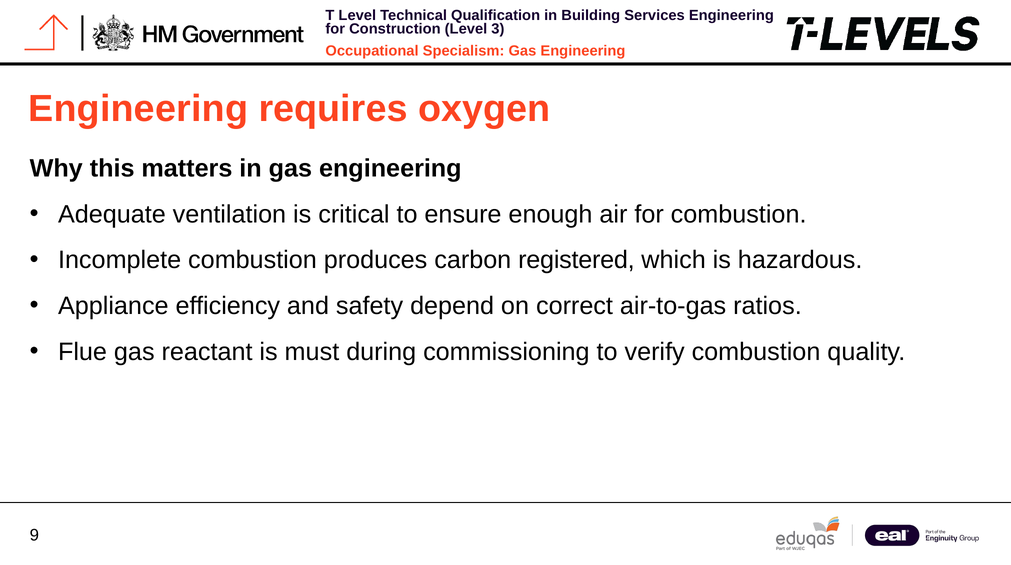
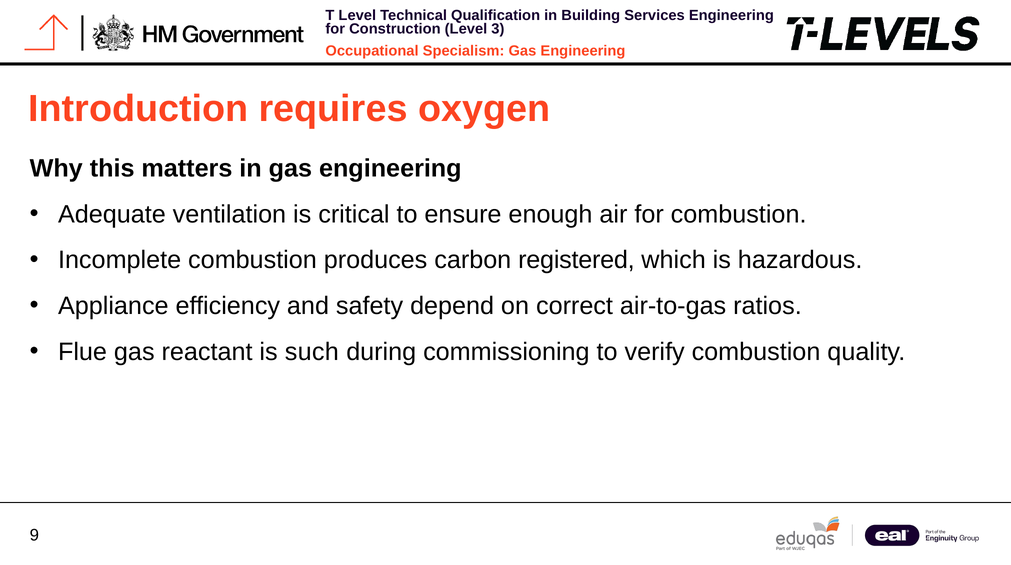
Engineering: Engineering -> Introduction (138, 109)
must: must -> such (312, 352)
